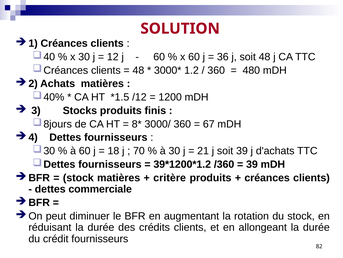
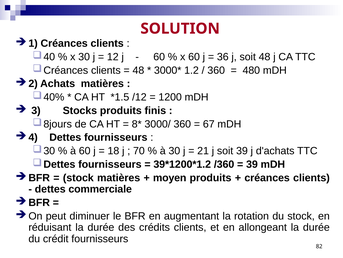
critère: critère -> moyen (170, 177)
